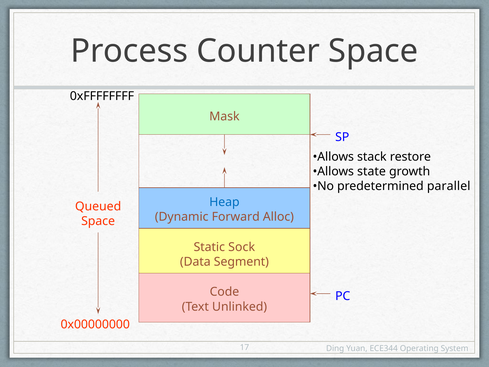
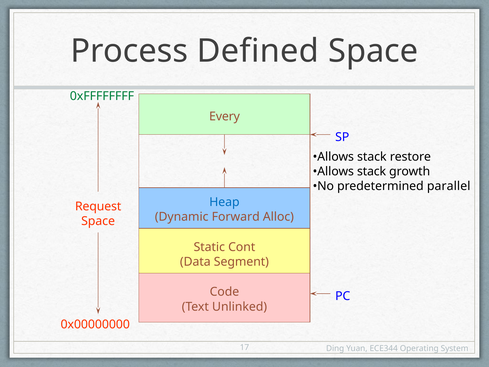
Counter: Counter -> Defined (258, 51)
0xFFFFFFFF colour: black -> green (102, 96)
Mask: Mask -> Every (225, 117)
state: state -> stack (372, 171)
Queued: Queued -> Request (98, 206)
Sock: Sock -> Cont (242, 247)
